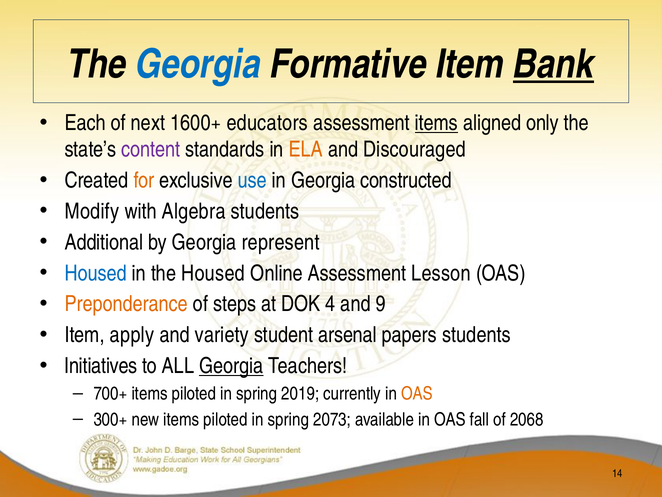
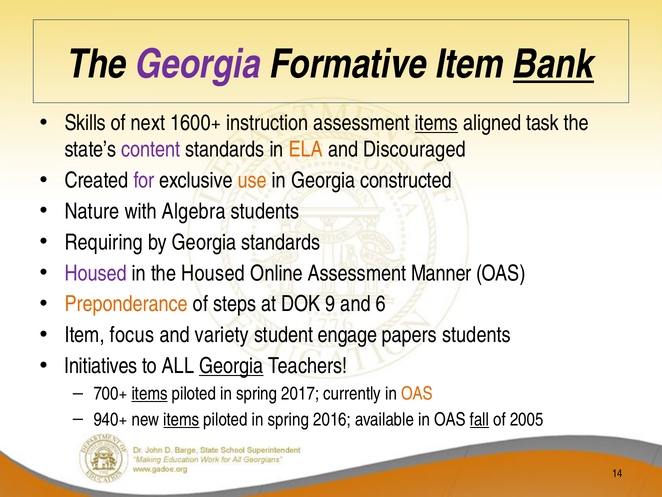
Georgia colour: blue -> purple (198, 64)
Each: Each -> Skills (85, 123)
educators: educators -> instruction (267, 123)
only: only -> task (543, 123)
for colour: orange -> purple (144, 180)
use colour: blue -> orange (252, 180)
Modify: Modify -> Nature (92, 211)
Additional: Additional -> Requiring (104, 242)
Georgia represent: represent -> standards (281, 242)
Housed colour: blue -> purple (96, 273)
Lesson: Lesson -> Manner (441, 273)
4: 4 -> 9 (330, 304)
9: 9 -> 6 (381, 304)
apply: apply -> focus (132, 335)
arsenal: arsenal -> engage (348, 335)
items underline: none -> present (150, 393)
2019: 2019 -> 2017 (300, 393)
300+: 300+ -> 940+ (111, 419)
items underline: none -> present (181, 419)
2073: 2073 -> 2016 (332, 419)
fall underline: none -> present (479, 419)
2068: 2068 -> 2005 (527, 419)
